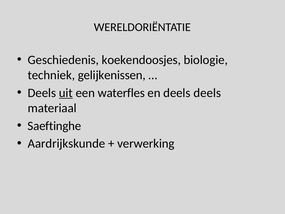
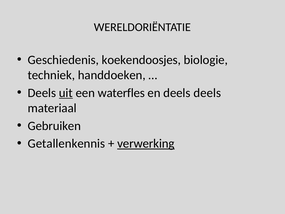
gelijkenissen: gelijkenissen -> handdoeken (112, 75)
Saeftinghe: Saeftinghe -> Gebruiken (54, 126)
Aardrijkskunde: Aardrijkskunde -> Getallenkennis (66, 143)
verwerking underline: none -> present (146, 143)
